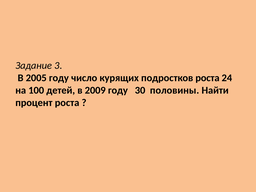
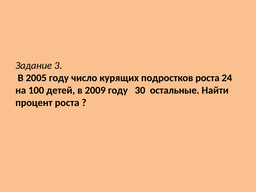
половины: половины -> остальные (175, 90)
